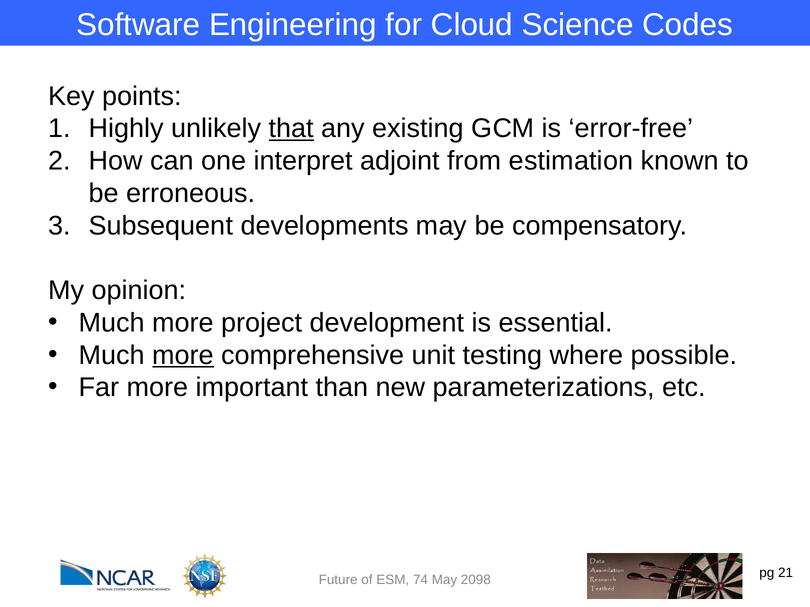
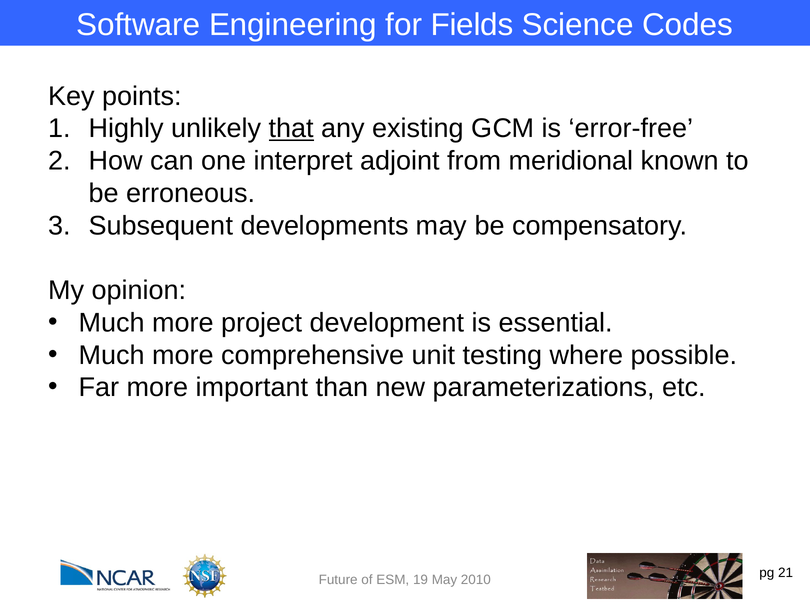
Cloud: Cloud -> Fields (472, 25)
estimation: estimation -> meridional (571, 161)
more underline: present -> none (183, 355)
74: 74 -> 19 (420, 580)
2098: 2098 -> 2010 (476, 580)
